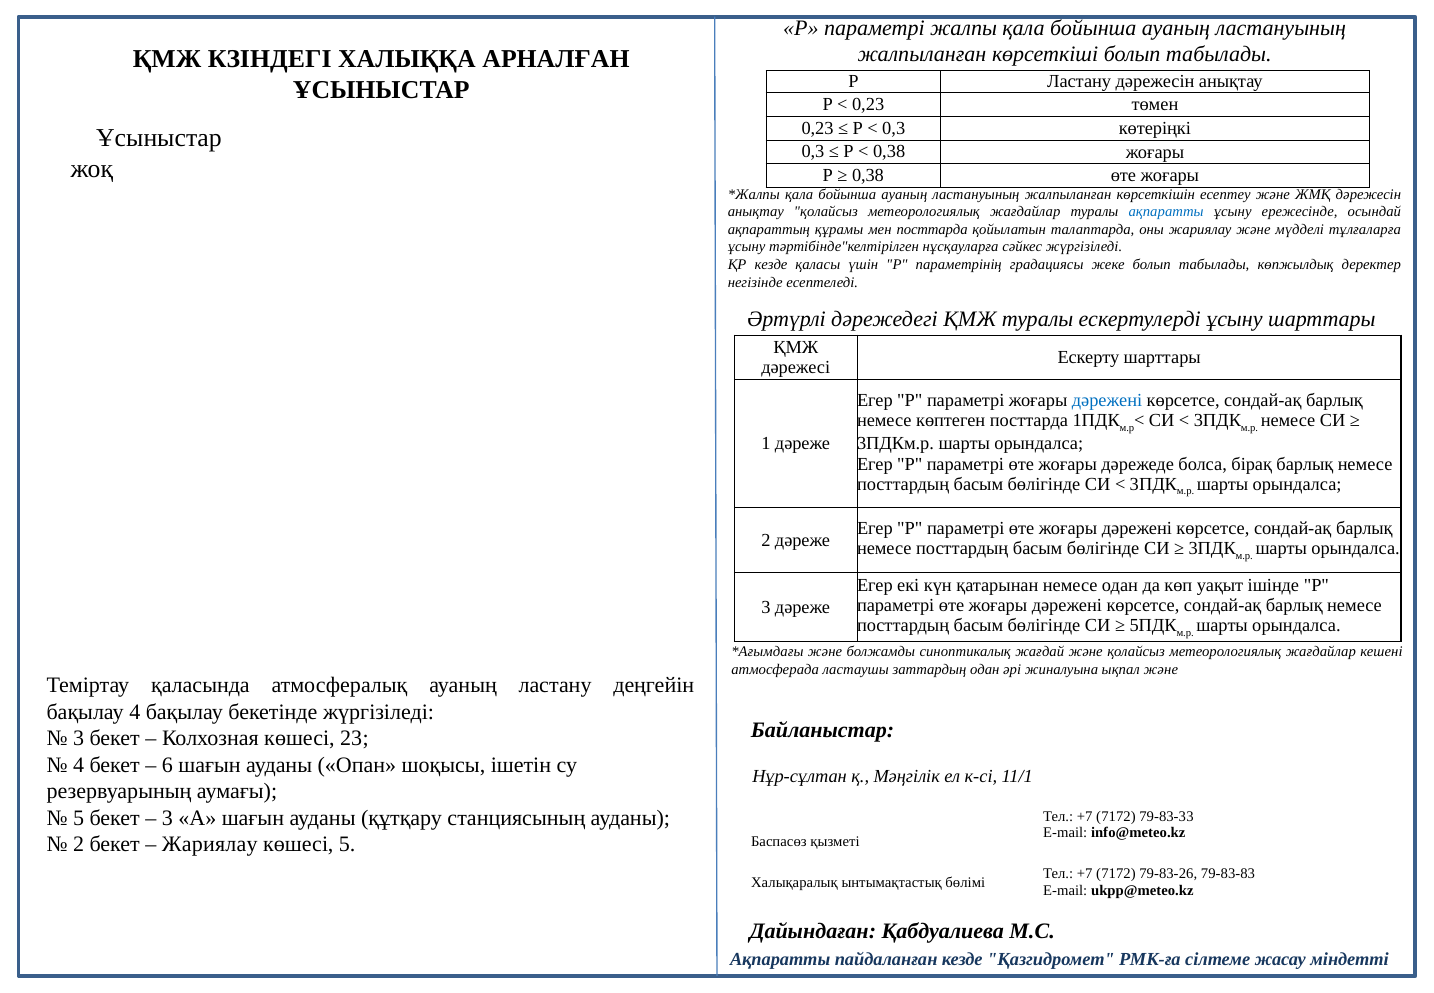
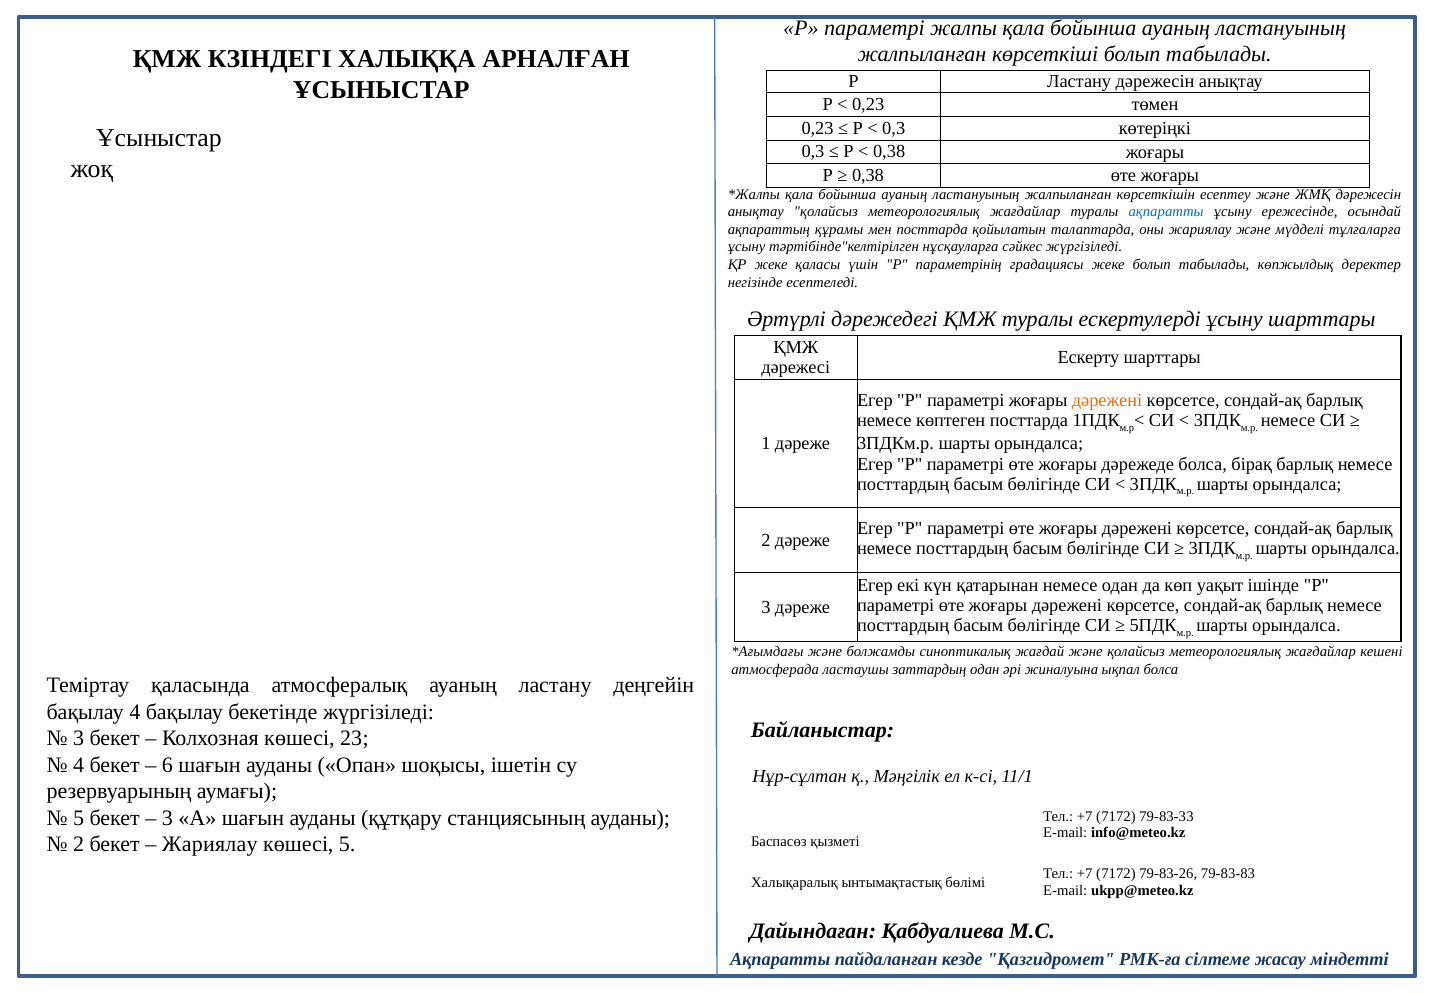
ҚР кезде: кезде -> жеке (771, 265)
дәрежені colour: blue -> orange (1107, 400)
ықпал және: және -> болса (1161, 669)
